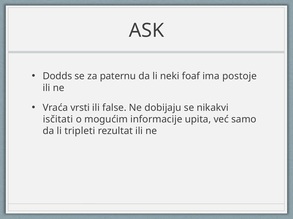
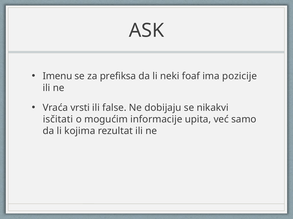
Dodds: Dodds -> Imenu (57, 76)
paternu: paternu -> prefiksa (118, 76)
postoje: postoje -> pozicije (240, 76)
tripleti: tripleti -> kojima (80, 131)
